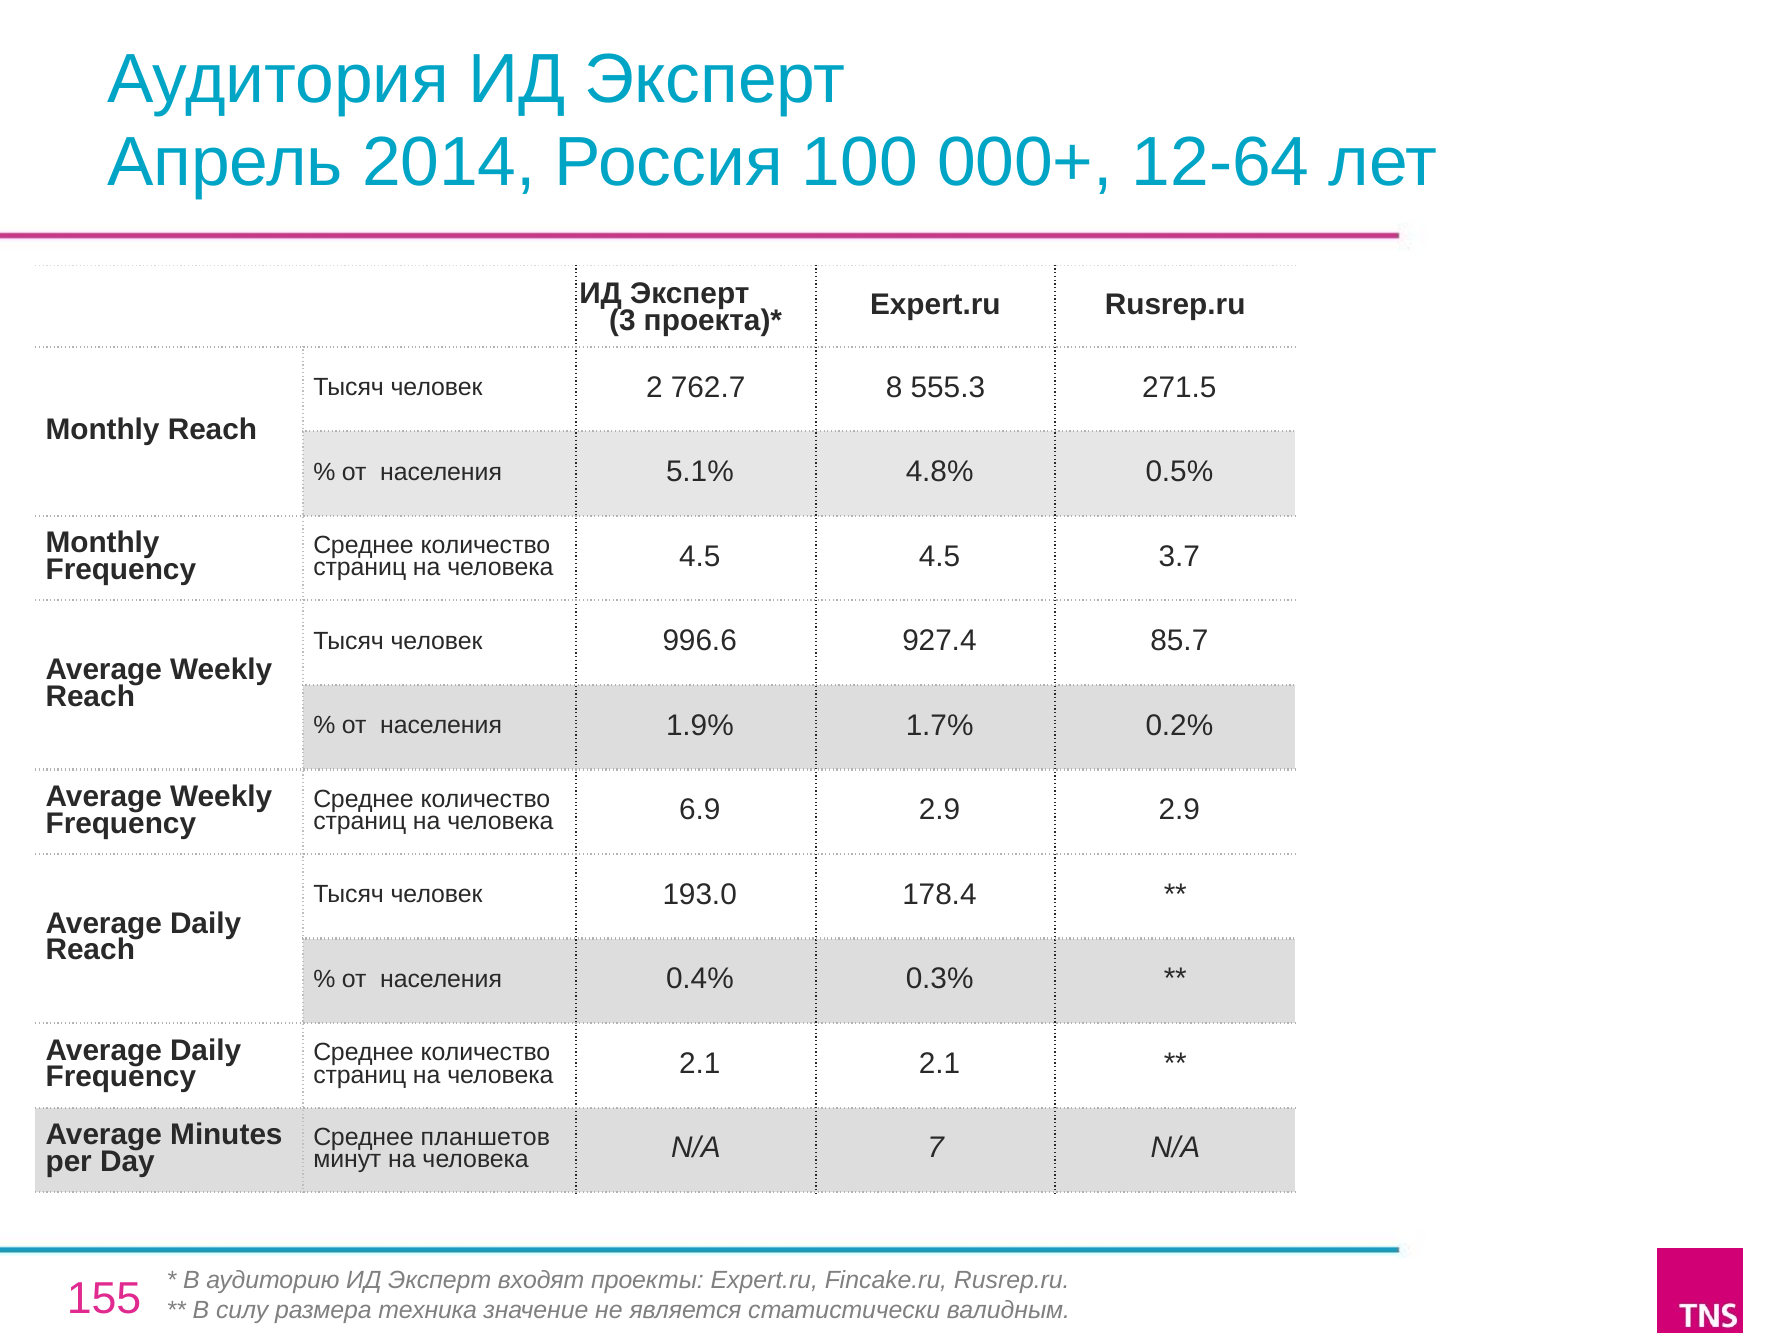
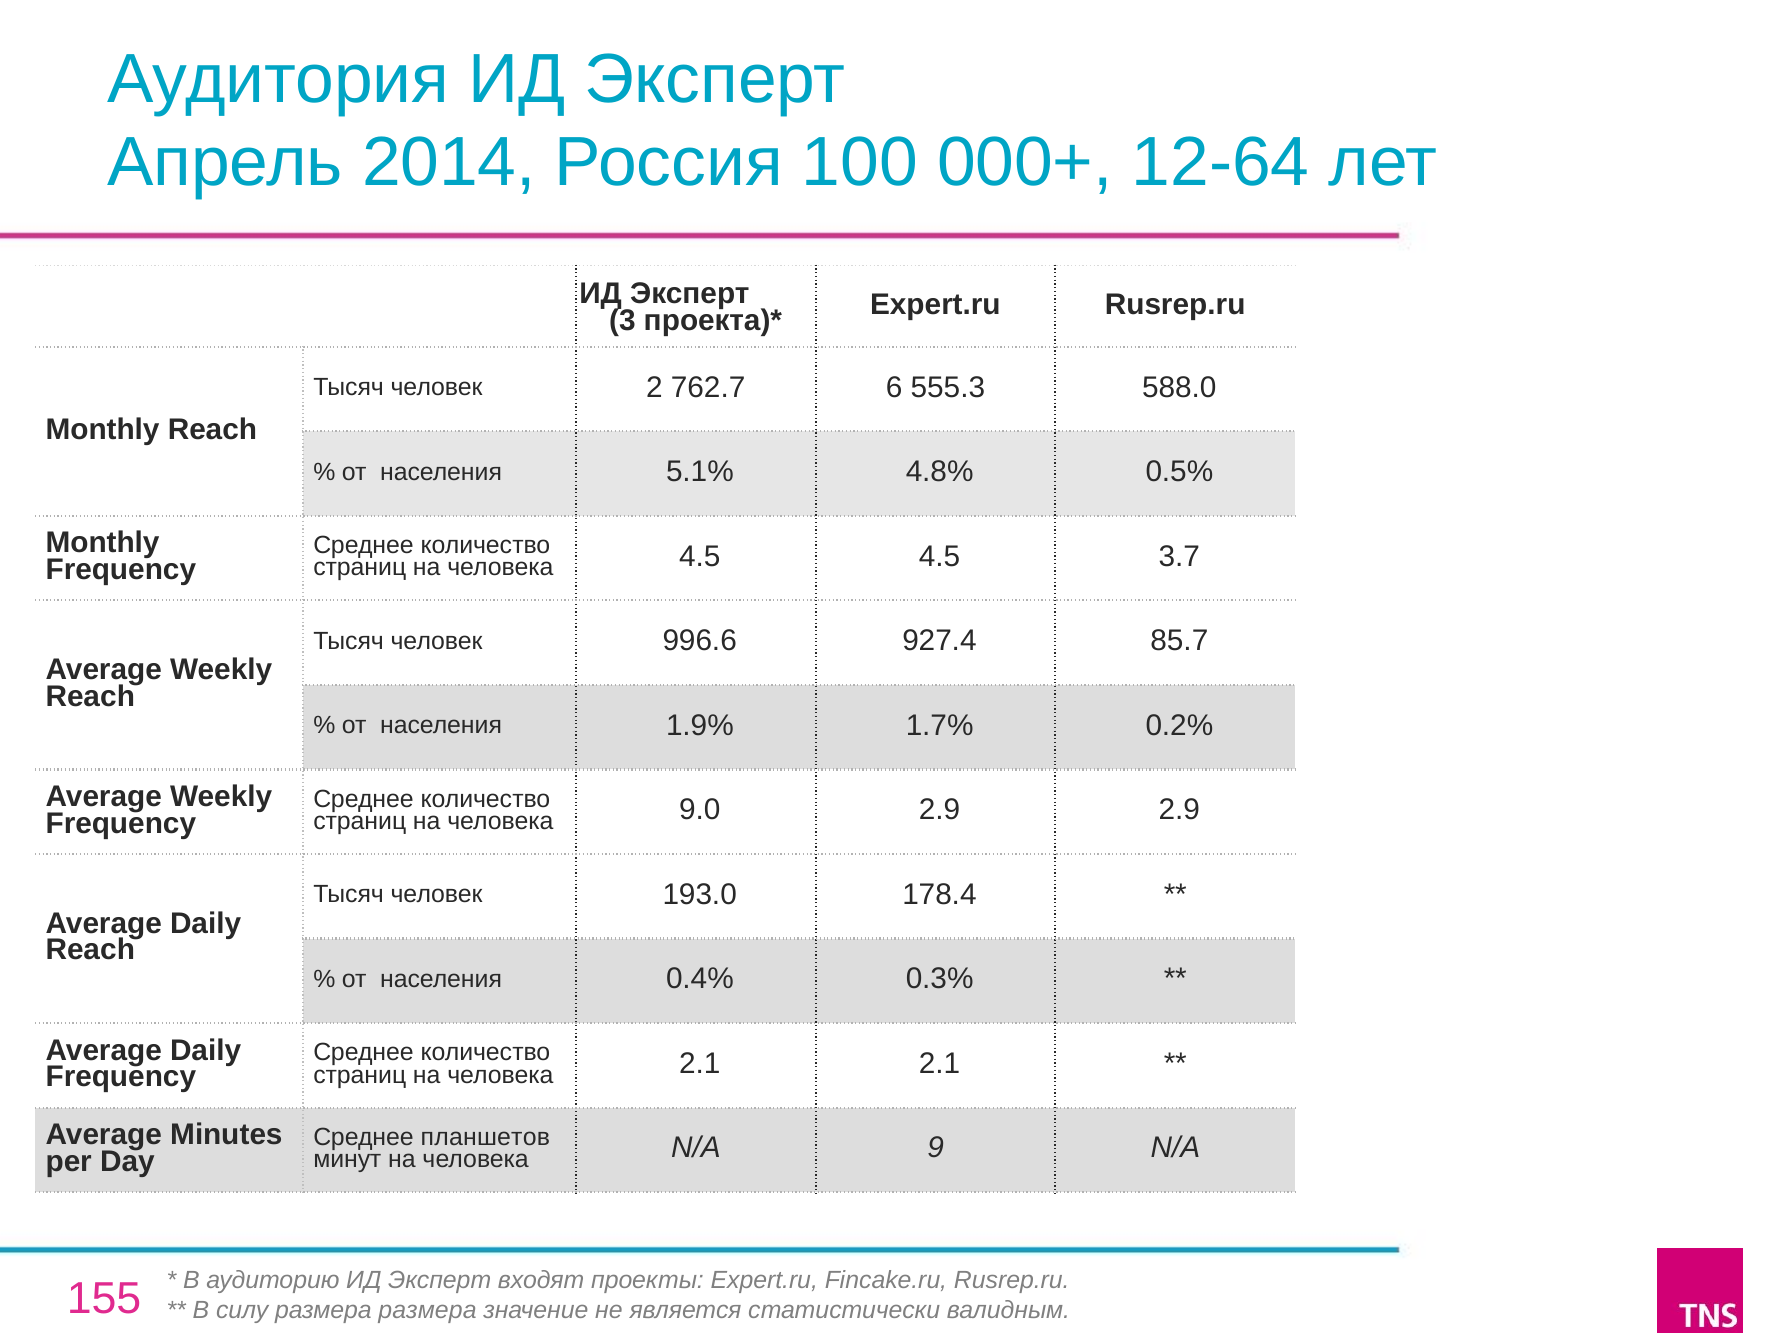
8: 8 -> 6 (894, 387)
271.5: 271.5 -> 588.0 (1179, 387)
6.9: 6.9 -> 9.0 (700, 810)
7: 7 -> 9 (936, 1148)
размера техника: техника -> размера (428, 1310)
